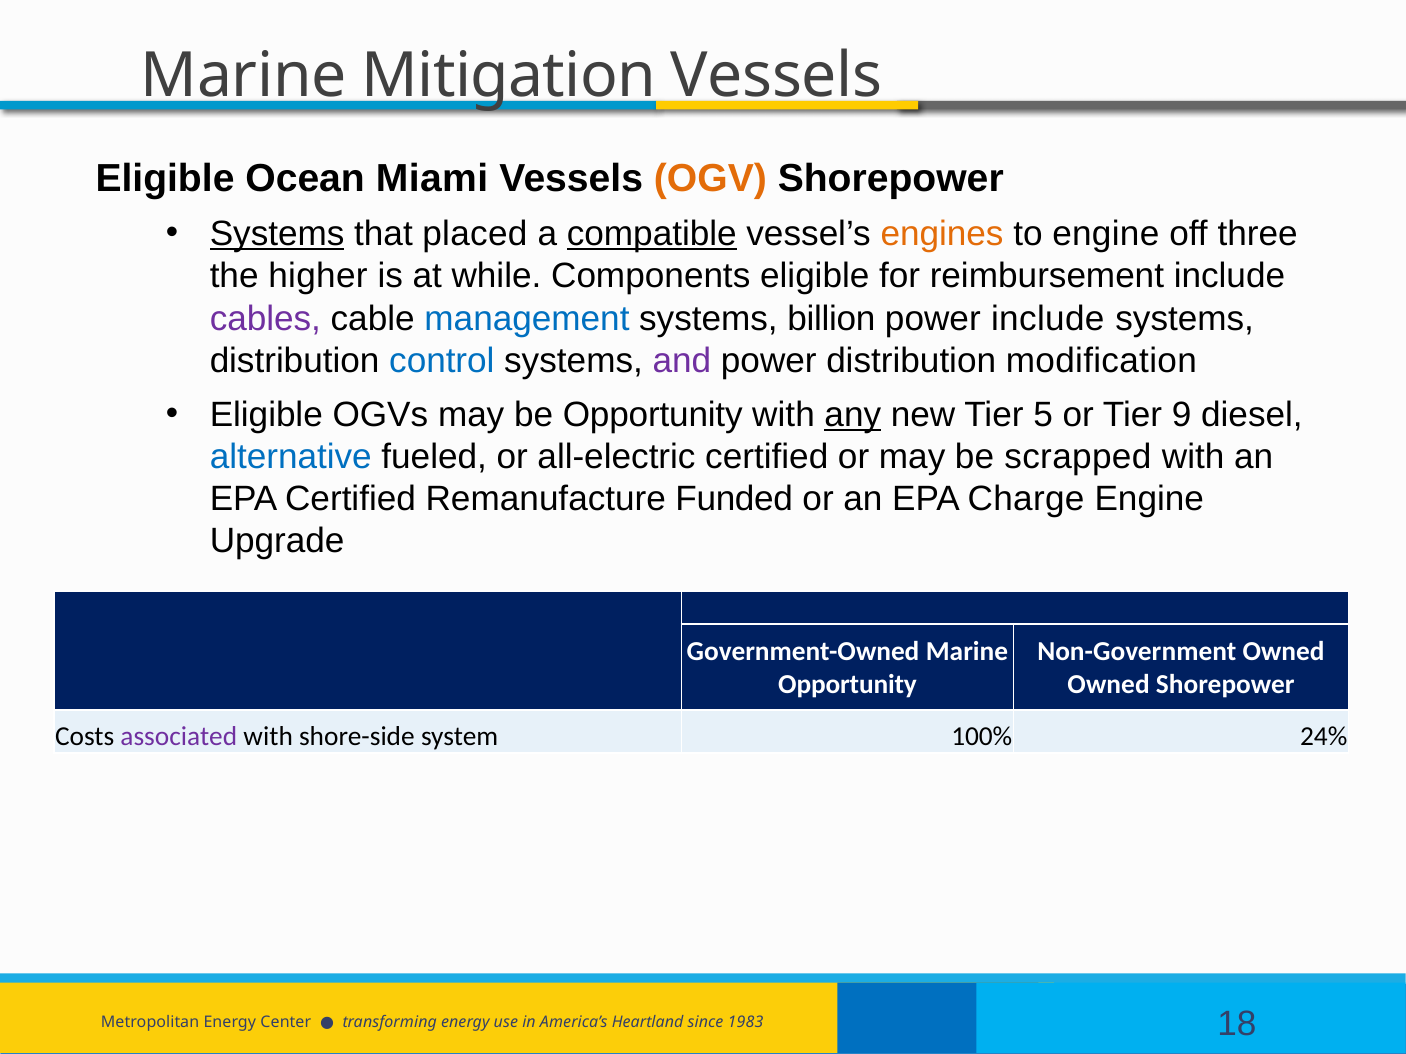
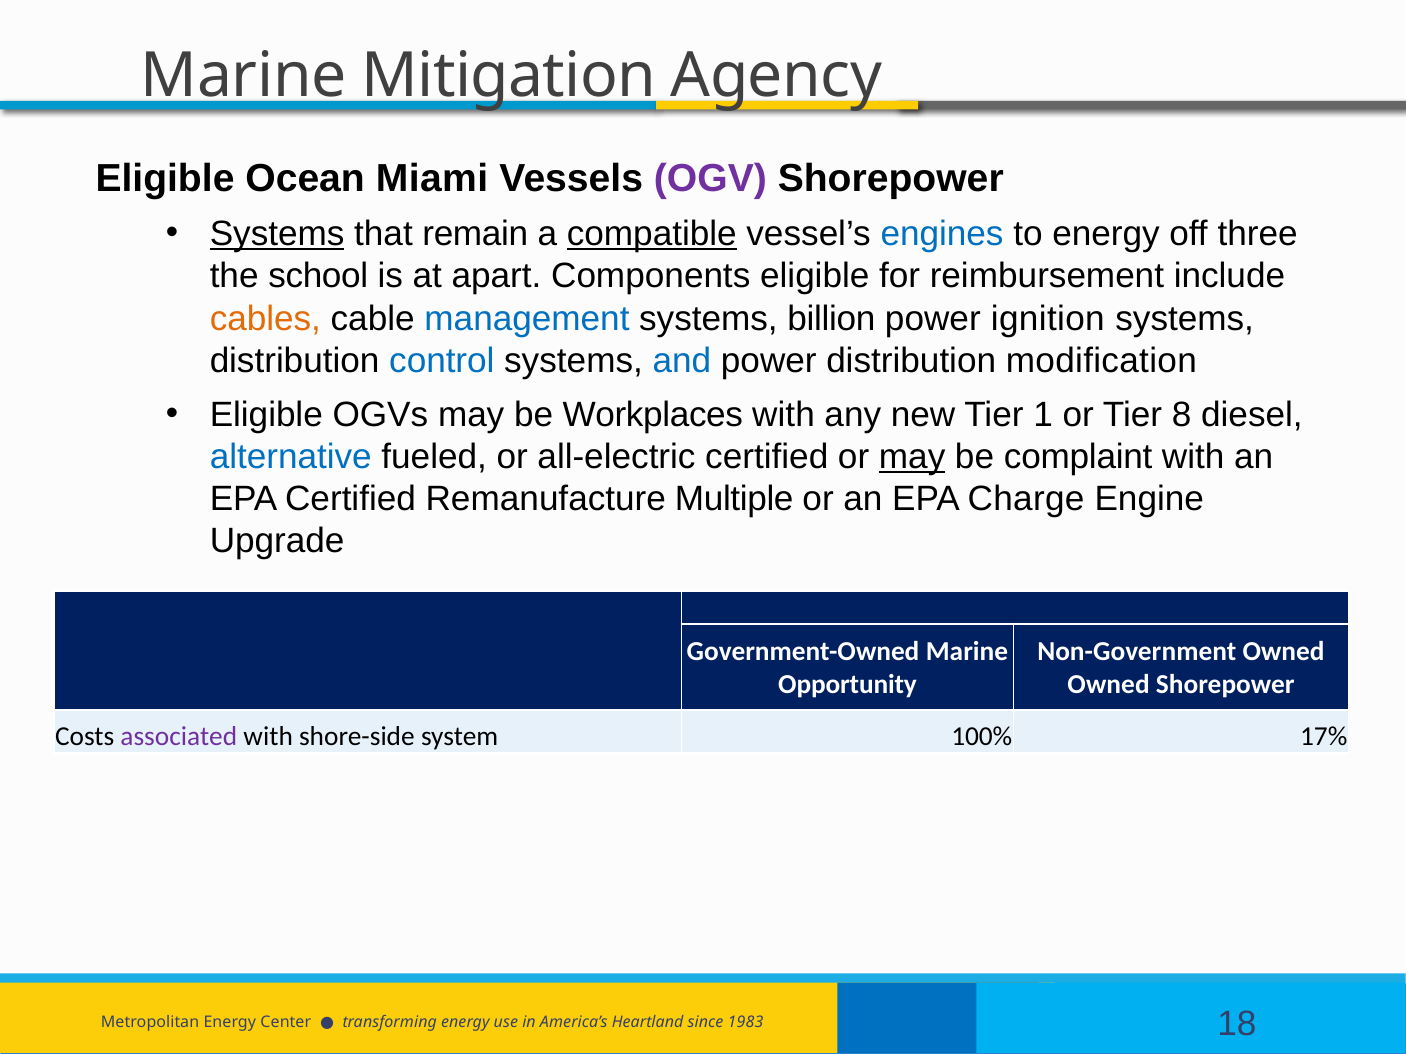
Mitigation Vessels: Vessels -> Agency (776, 76)
OGV colour: orange -> purple (710, 178)
placed: placed -> remain (475, 234)
engines colour: orange -> blue (942, 234)
to engine: engine -> energy (1106, 234)
higher: higher -> school (318, 276)
while: while -> apart (496, 276)
cables colour: purple -> orange (265, 319)
power include: include -> ignition (1048, 319)
and colour: purple -> blue (682, 361)
be Opportunity: Opportunity -> Workplaces (653, 415)
any underline: present -> none (853, 415)
5: 5 -> 1 (1043, 415)
9: 9 -> 8 (1182, 415)
may underline: none -> present (912, 457)
scrapped: scrapped -> complaint (1078, 457)
Funded: Funded -> Multiple (734, 499)
24%: 24% -> 17% (1324, 737)
